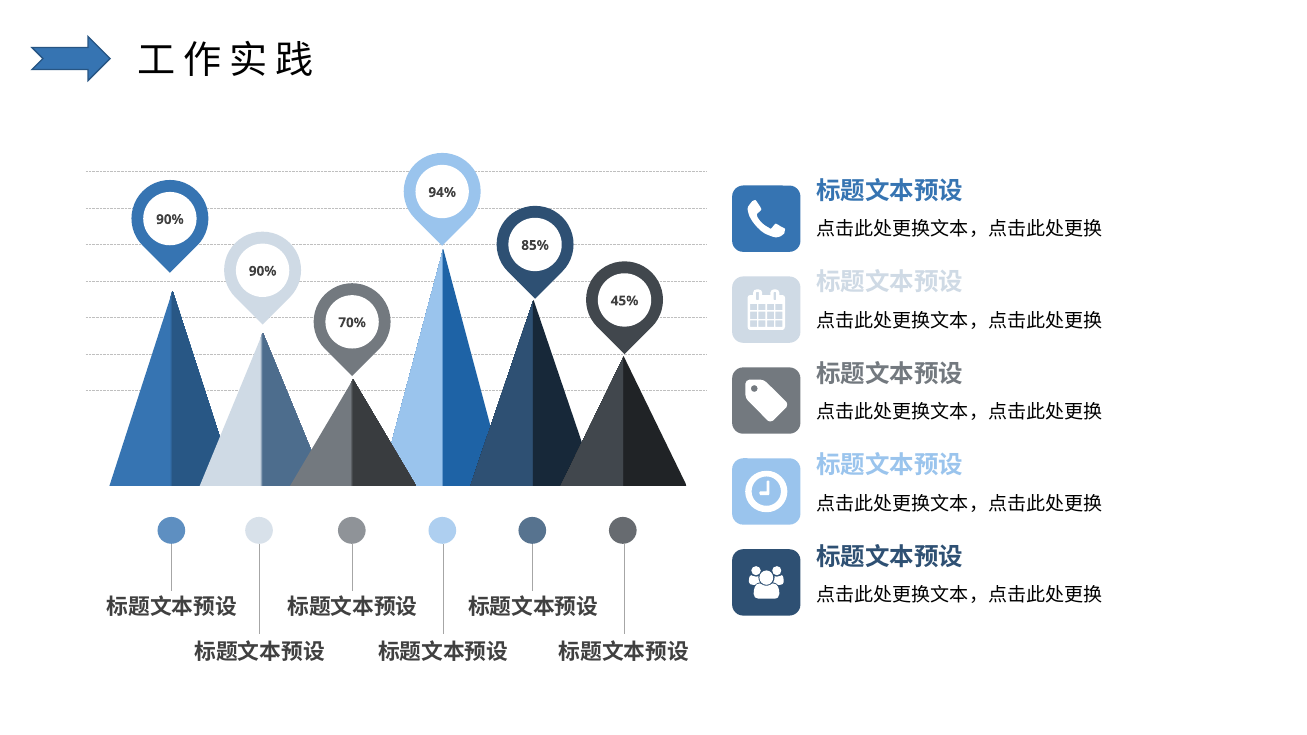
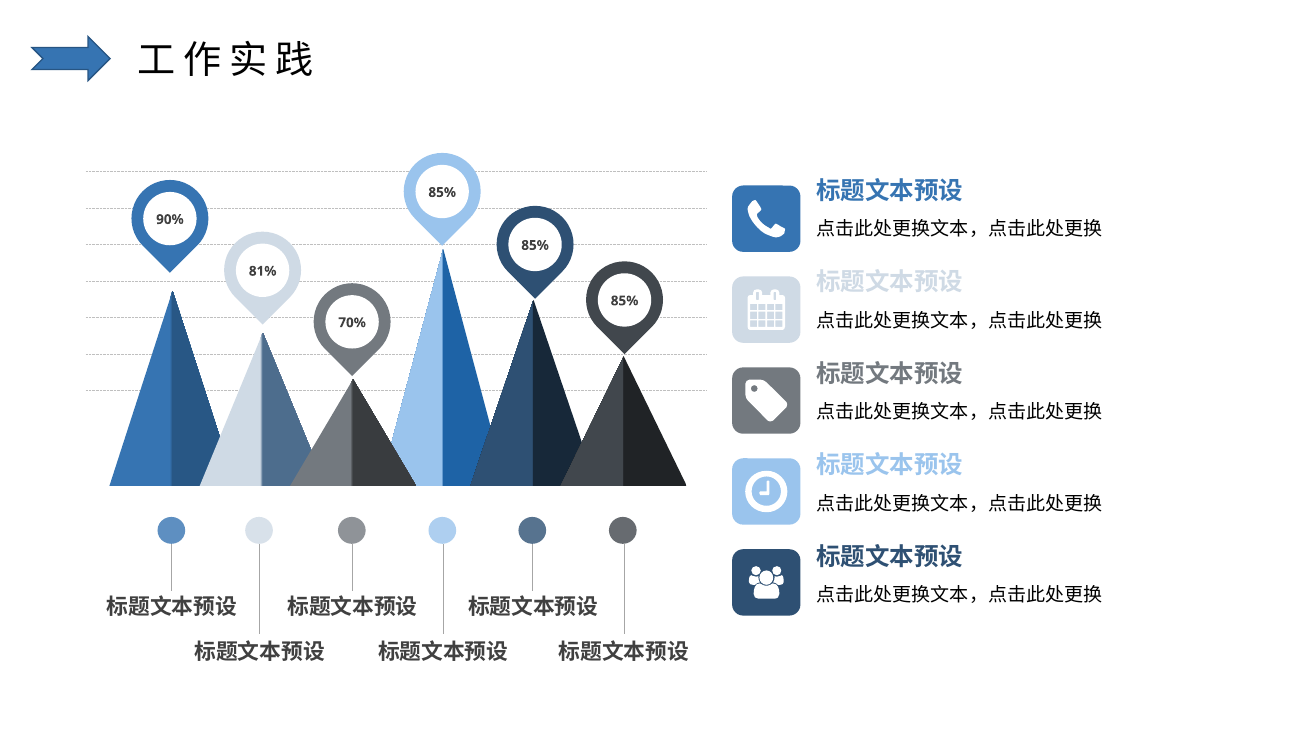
94%: 94% -> 85% (442, 192)
90%: 90% -> 81% (263, 271)
45%: 45% -> 85% (625, 301)
